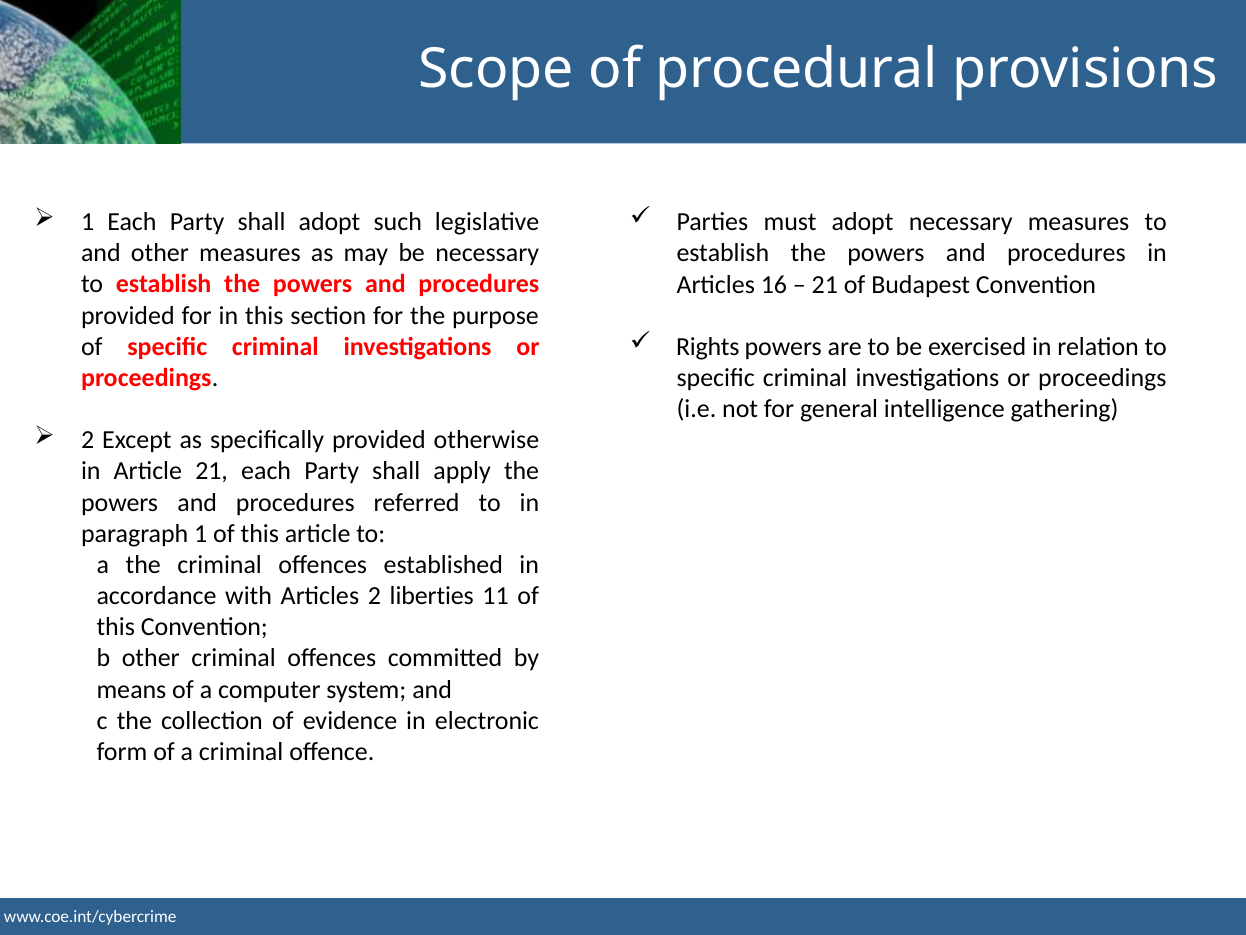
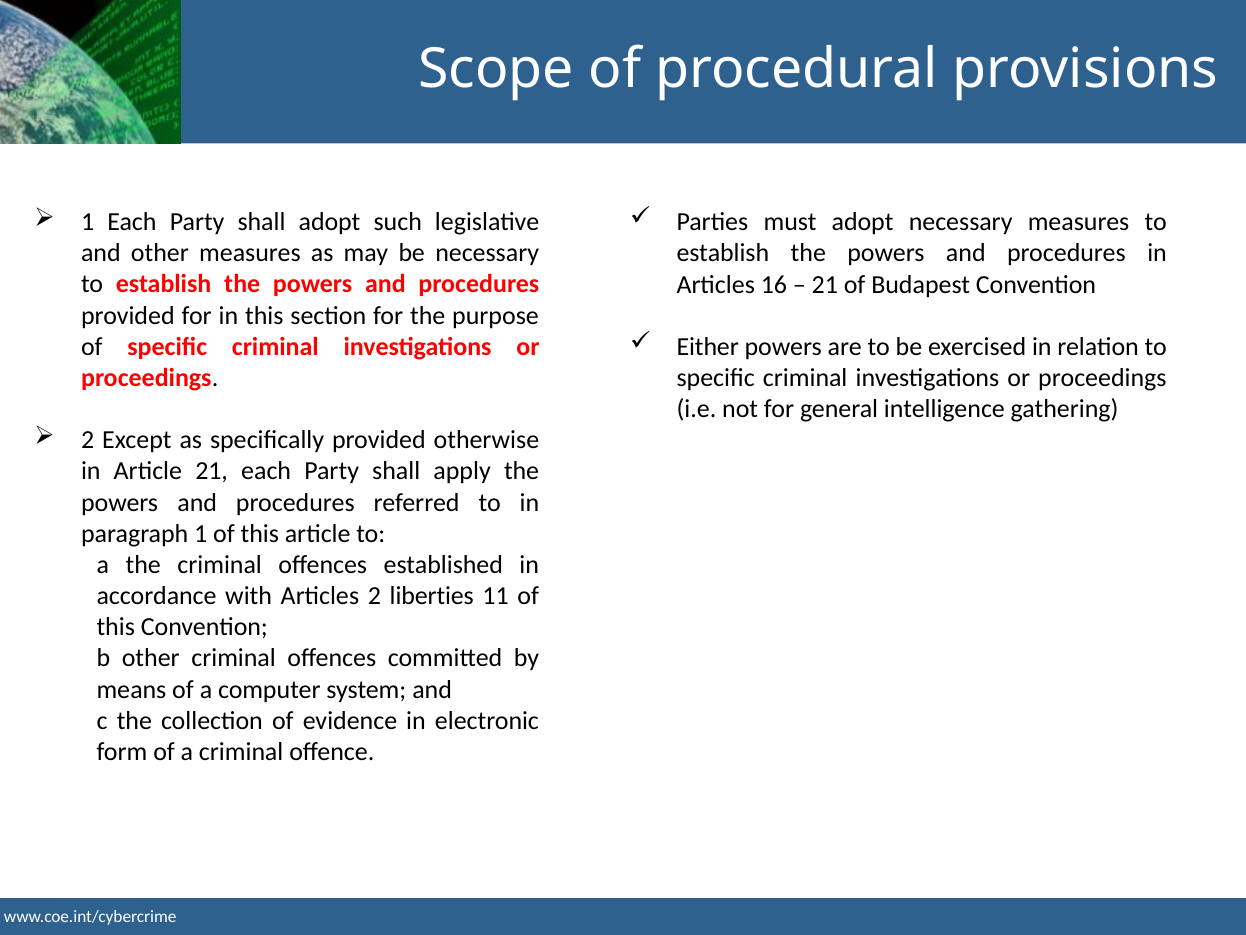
Rights: Rights -> Either (708, 347)
